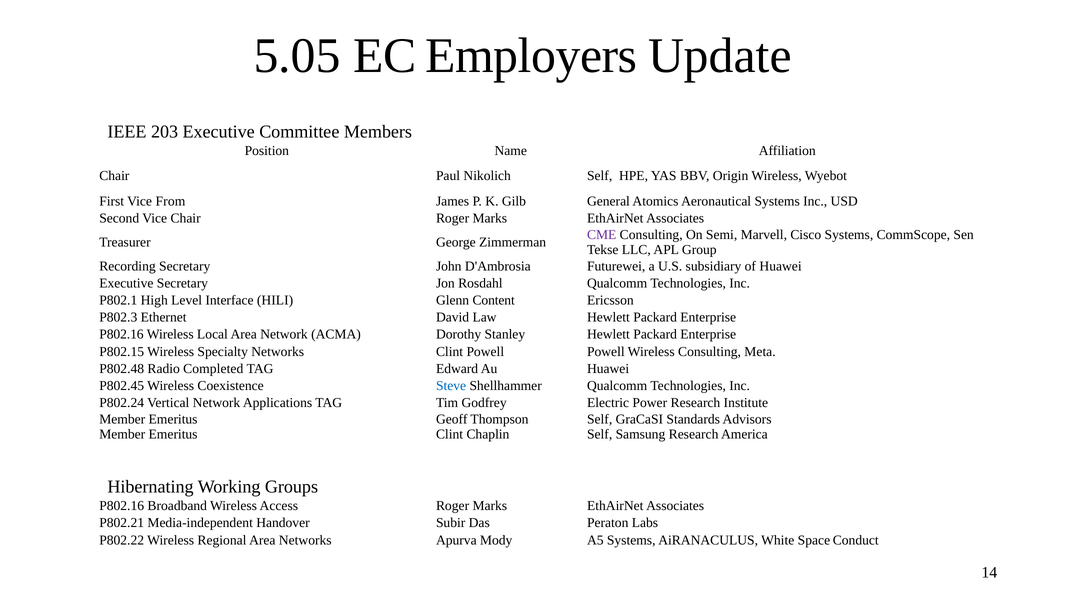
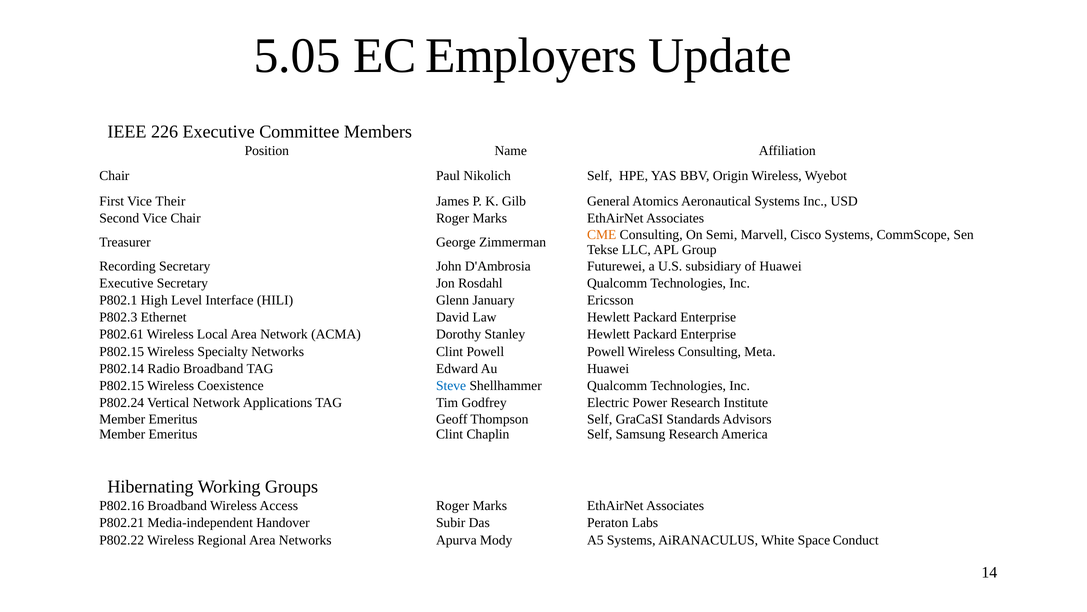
203: 203 -> 226 (165, 132)
From: From -> Their (170, 201)
CME colour: purple -> orange (602, 234)
Content: Content -> January (494, 300)
P802.16: P802.16 -> P802.61 (121, 334)
P802.48: P802.48 -> P802.14 (122, 368)
Radio Completed: Completed -> Broadband (213, 368)
P802.45: P802.45 -> P802.15 (122, 385)
